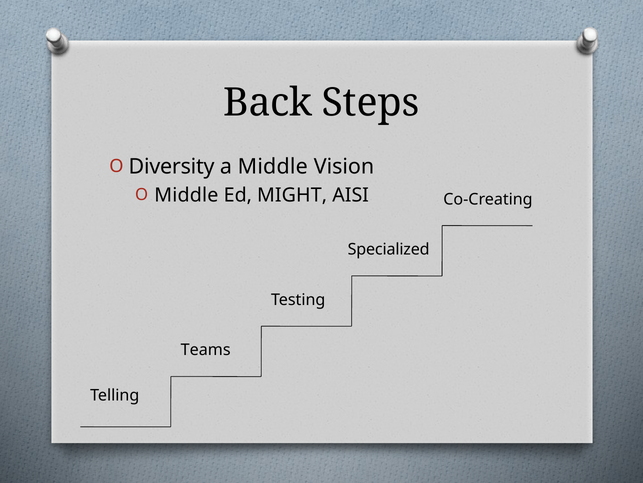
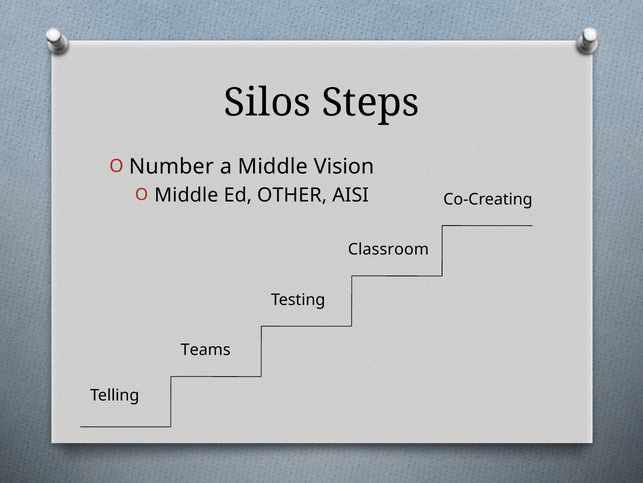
Back: Back -> Silos (268, 102)
Diversity: Diversity -> Number (171, 167)
MIGHT: MIGHT -> OTHER (292, 195)
Specialized: Specialized -> Classroom (388, 249)
